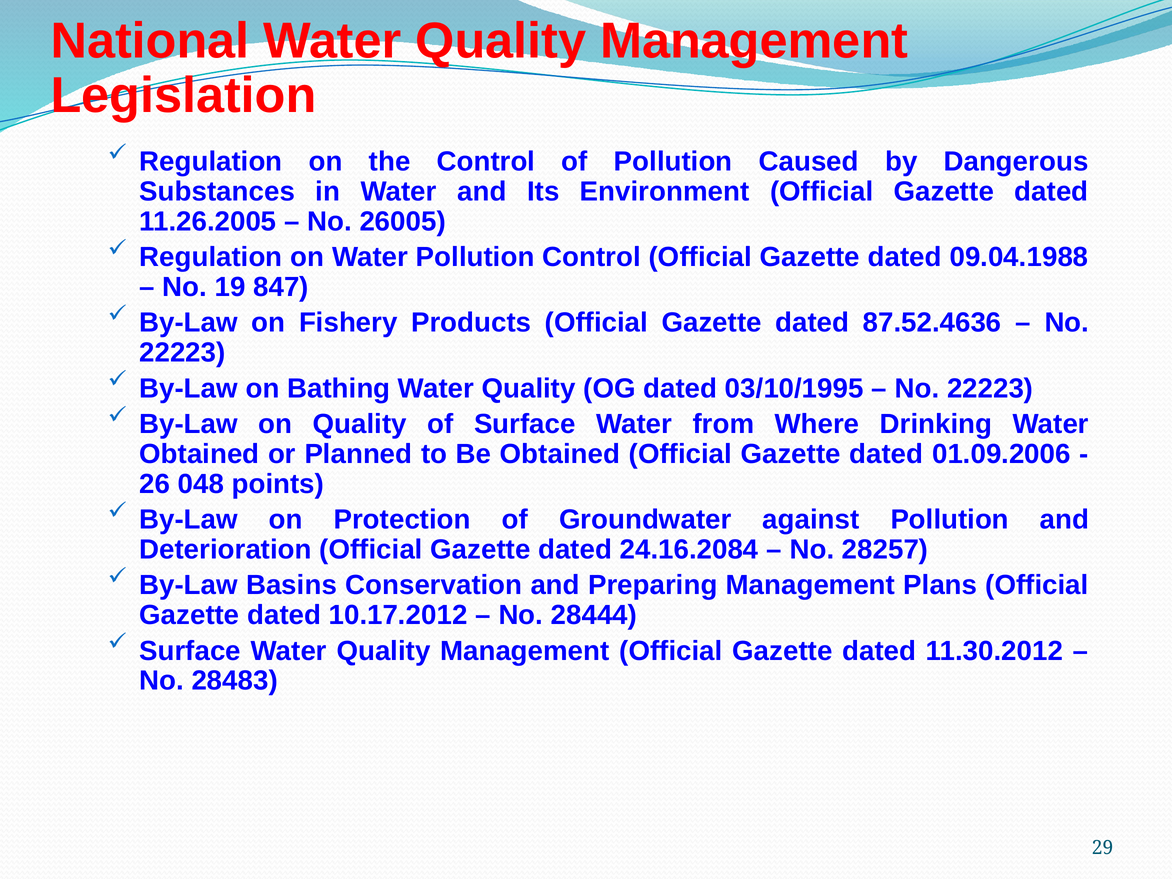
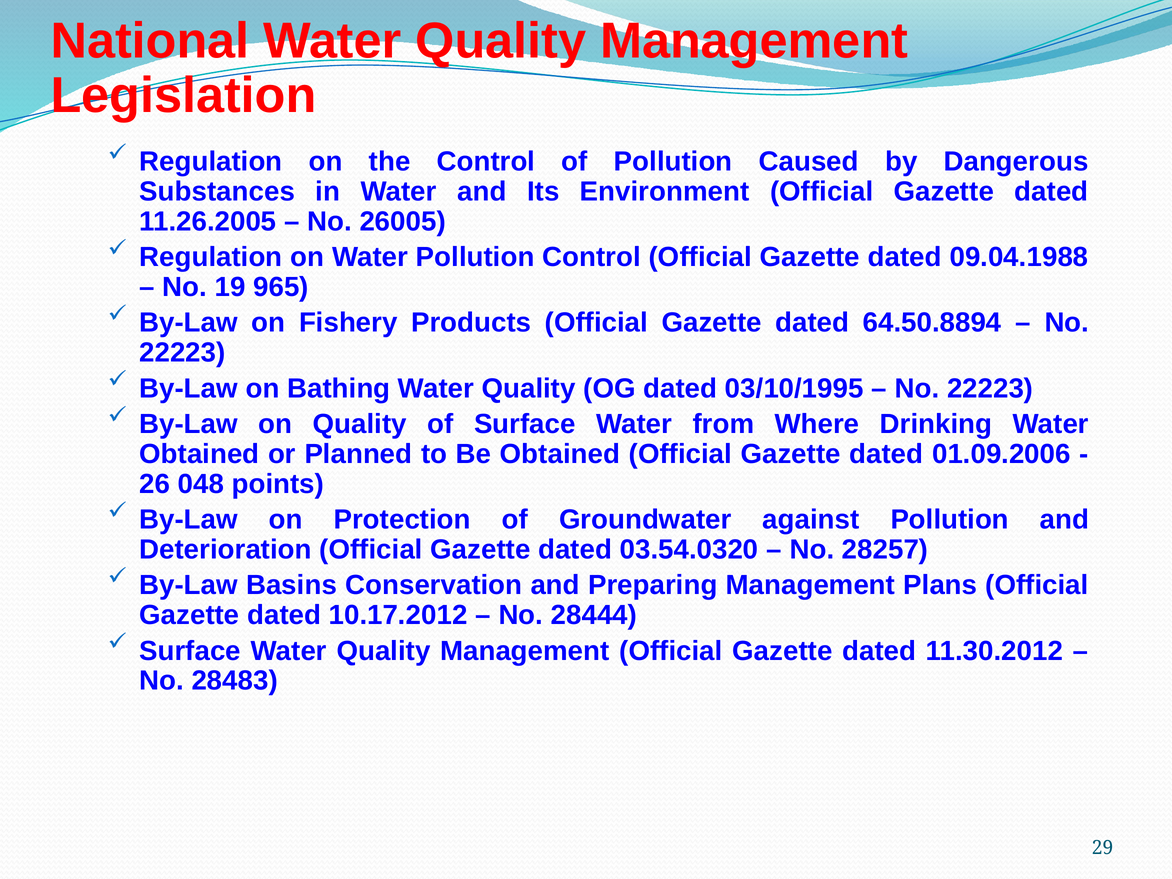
847: 847 -> 965 (281, 287)
87.52.4636: 87.52.4636 -> 64.50.8894 (932, 323)
24.16.2084: 24.16.2084 -> 03.54.0320 (689, 550)
